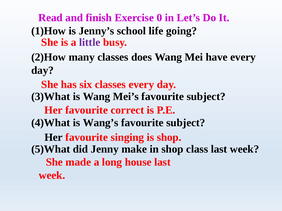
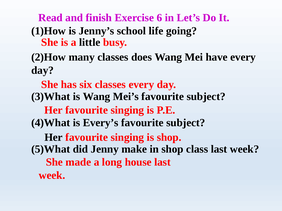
0: 0 -> 6 (159, 18)
little colour: purple -> black (90, 42)
correct: correct -> singing (127, 110)
Wang’s: Wang’s -> Every’s (101, 123)
